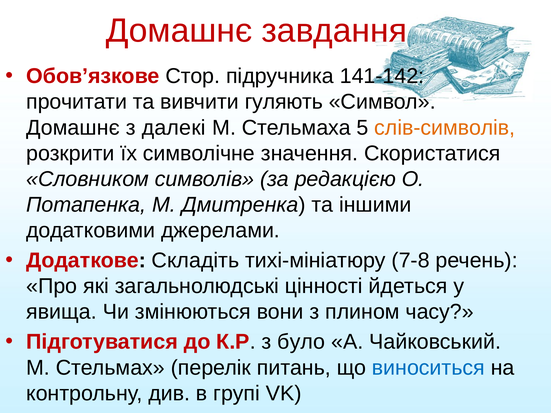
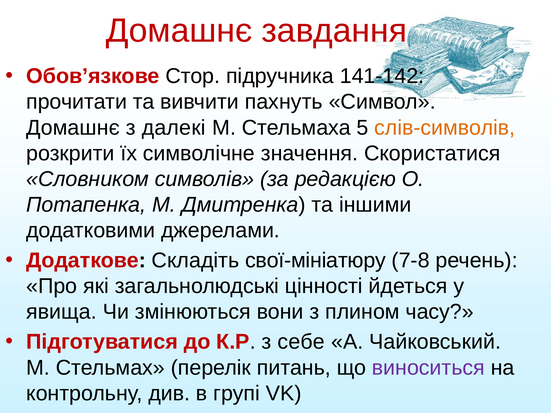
гуляють: гуляють -> пахнуть (284, 102)
тихі-мініатюру: тихі-мініатюру -> свої-мініатюру (316, 261)
було: було -> себе (301, 342)
виноситься colour: blue -> purple (428, 368)
